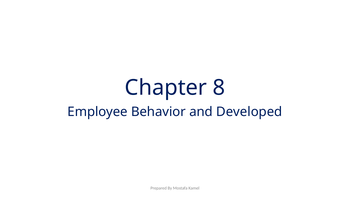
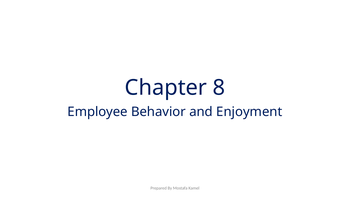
Developed: Developed -> Enjoyment (249, 112)
